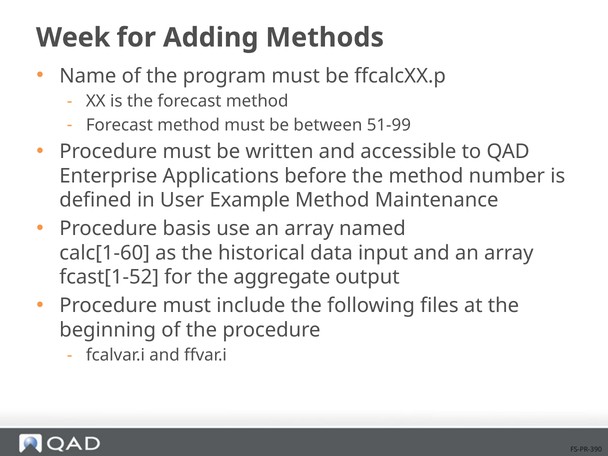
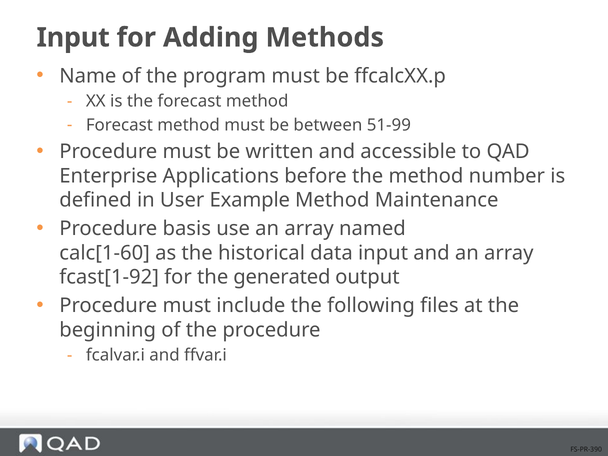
Week: Week -> Input (73, 38)
fcast[1-52: fcast[1-52 -> fcast[1-92 (109, 277)
aggregate: aggregate -> generated (282, 277)
